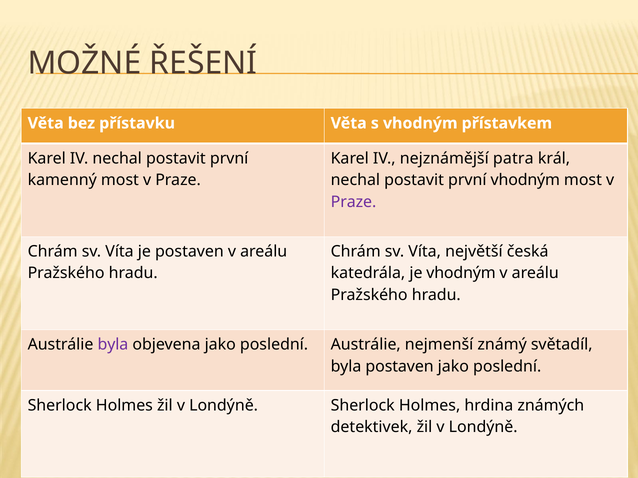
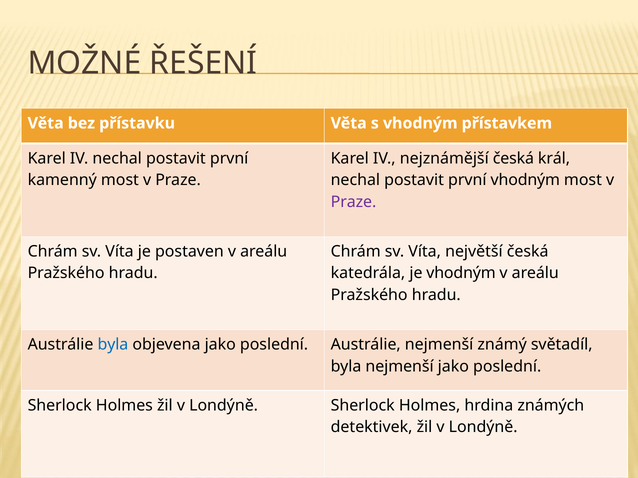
nejznámější patra: patra -> česká (513, 159)
byla colour: purple -> blue (113, 345)
byla postaven: postaven -> nejmenší (400, 367)
